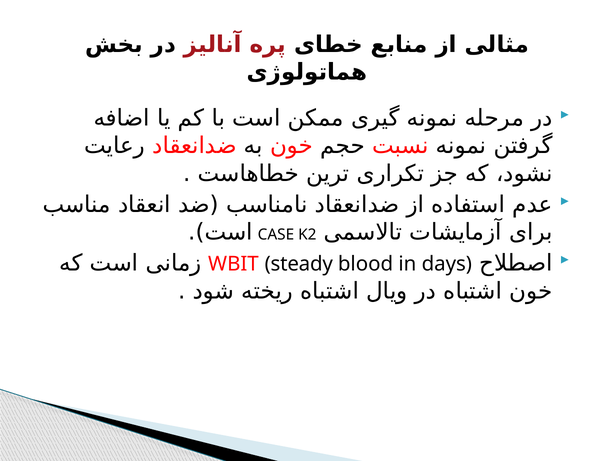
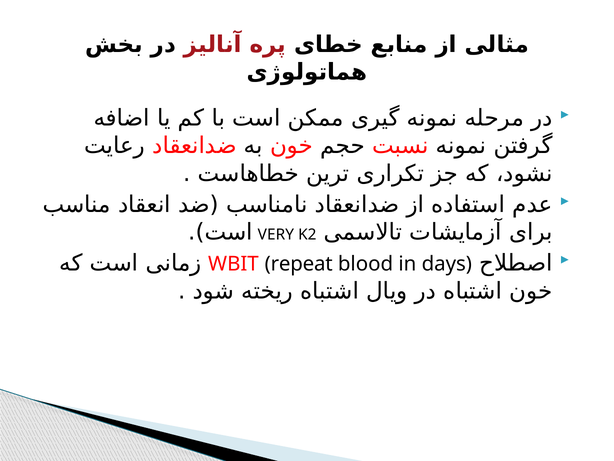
CASE: CASE -> VERY (276, 234)
steady: steady -> repeat (299, 264)
